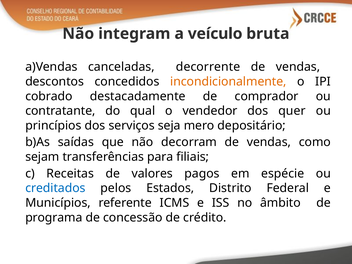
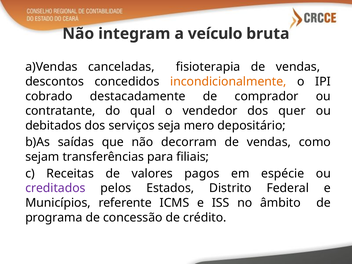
decorrente: decorrente -> fisioterapia (208, 67)
princípios: princípios -> debitados (53, 126)
creditados colour: blue -> purple (55, 188)
